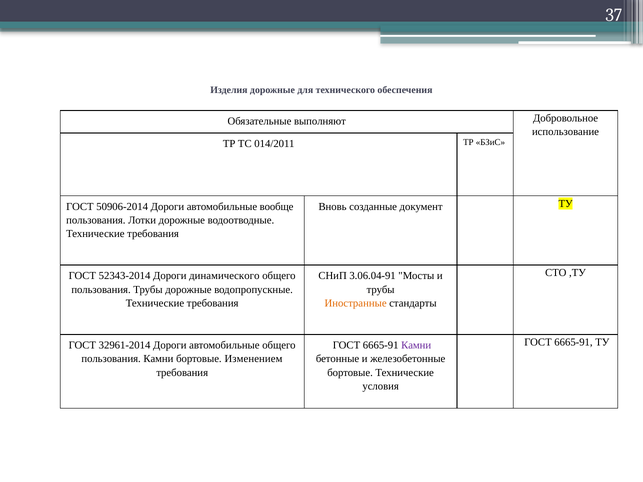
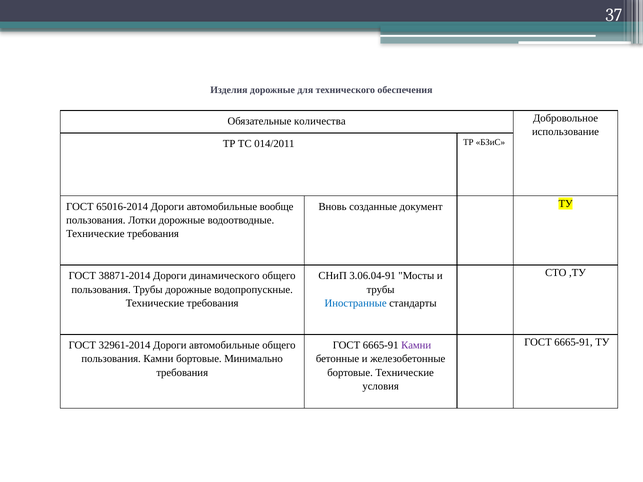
выполняют: выполняют -> количества (320, 121)
50906-2014: 50906-2014 -> 65016-2014 (122, 207)
52343-2014: 52343-2014 -> 38871-2014 (125, 276)
Иностранные colour: orange -> blue (356, 303)
Изменением: Изменением -> Минимально (254, 359)
